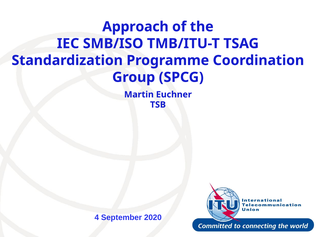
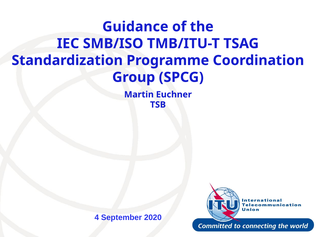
Approach: Approach -> Guidance (135, 27)
